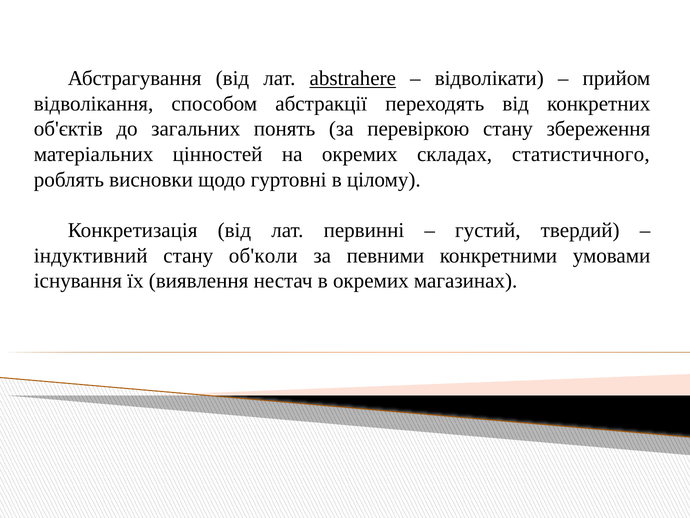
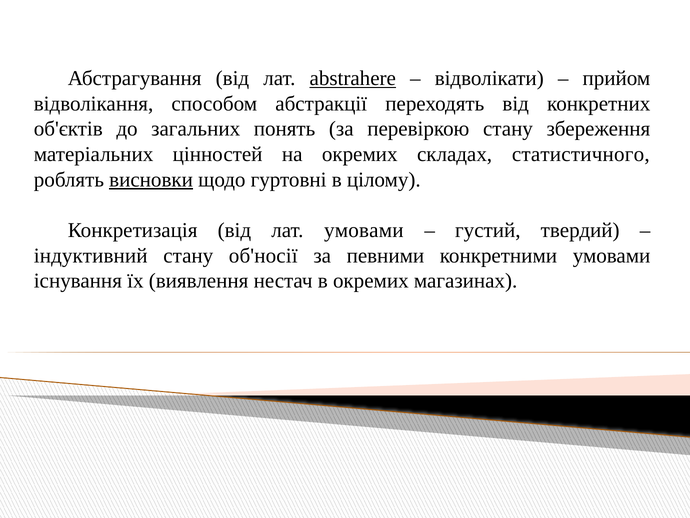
висновки underline: none -> present (151, 179)
лат первинні: первинні -> умовами (364, 230)
об'коли: об'коли -> об'носії (263, 255)
